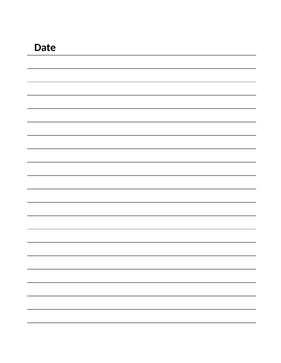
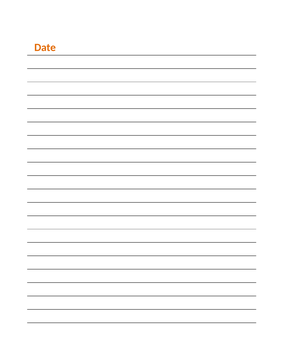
Date colour: black -> orange (45, 48)
